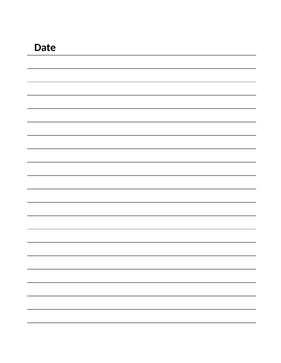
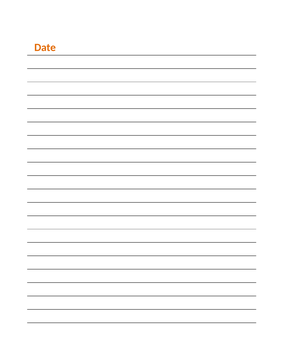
Date colour: black -> orange (45, 48)
